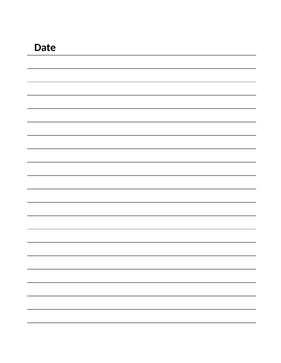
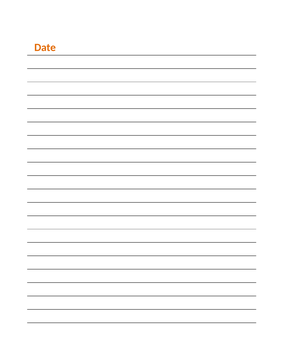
Date colour: black -> orange (45, 48)
